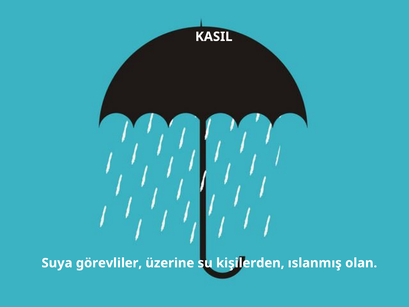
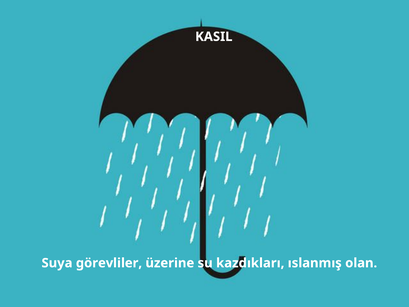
kişilerden: kişilerden -> kazdıkları (250, 263)
